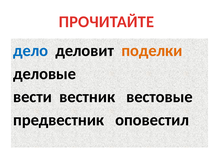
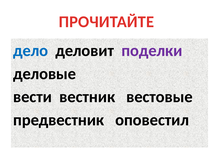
поделки colour: orange -> purple (152, 50)
